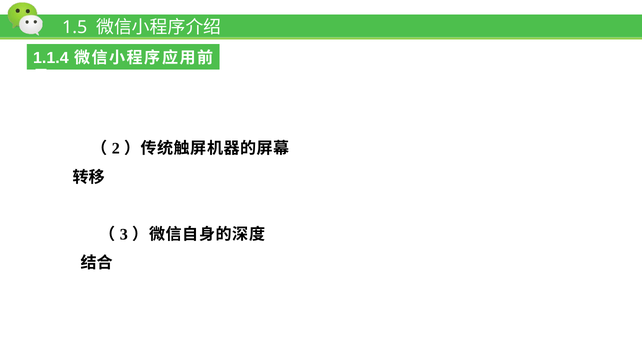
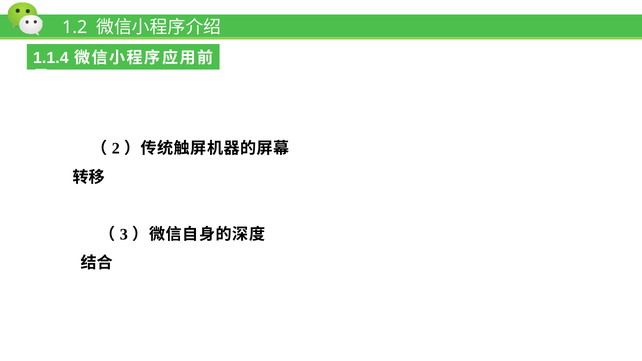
1.5: 1.5 -> 1.2 (75, 27)
